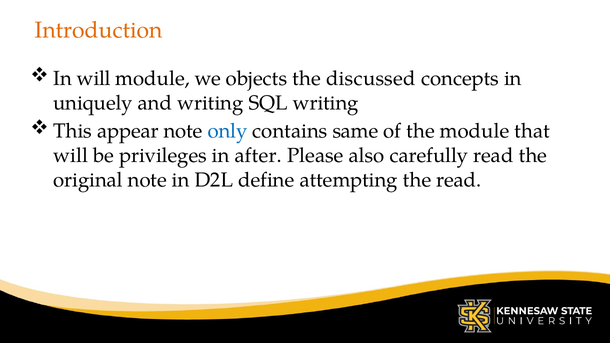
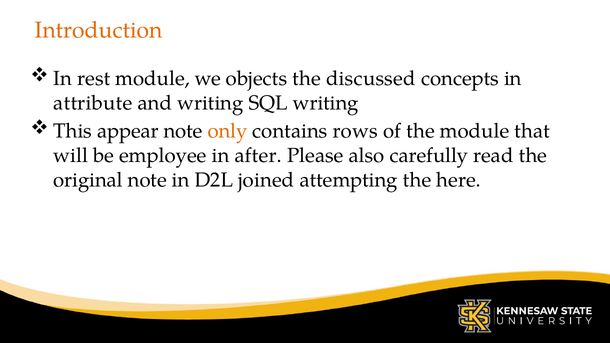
In will: will -> rest (94, 78)
uniquely: uniquely -> attribute (93, 103)
only colour: blue -> orange (228, 131)
same: same -> rows (355, 131)
privileges: privileges -> employee (163, 155)
define: define -> joined (266, 180)
the read: read -> here (459, 180)
